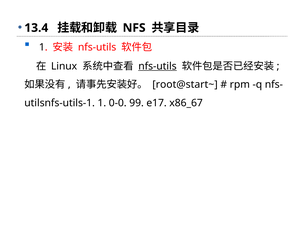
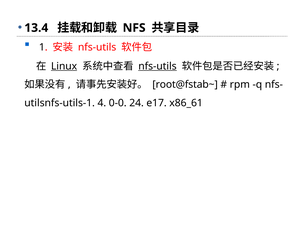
Linux underline: none -> present (64, 66)
root@start~: root@start~ -> root@fstab~ (185, 85)
1: 1 -> 4 (102, 103)
99: 99 -> 24 (137, 103)
x86_67: x86_67 -> x86_61 (186, 103)
